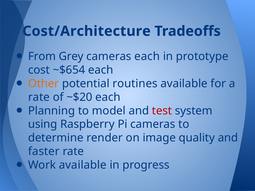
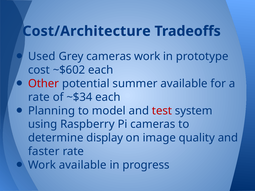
From: From -> Used (42, 56)
cameras each: each -> work (147, 56)
~$654: ~$654 -> ~$602 (69, 70)
Other colour: orange -> red (44, 84)
routines: routines -> summer (135, 84)
~$20: ~$20 -> ~$34 (79, 97)
render: render -> display (105, 138)
